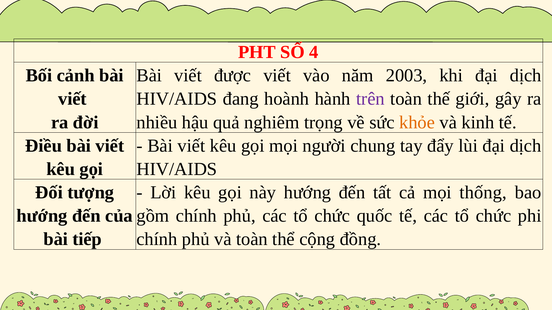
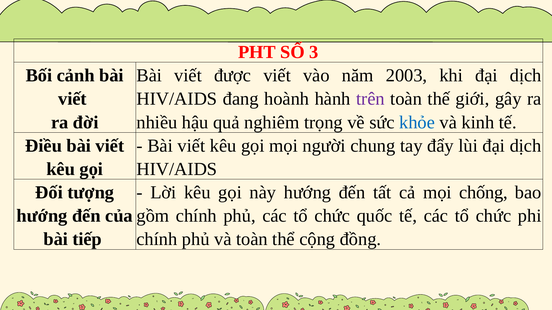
4: 4 -> 3 (314, 52)
khỏe colour: orange -> blue (417, 122)
thống: thống -> chống (483, 193)
